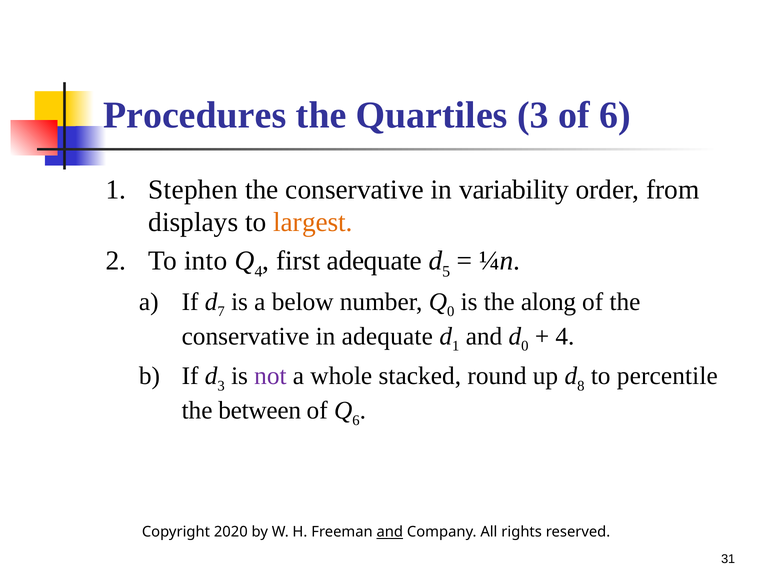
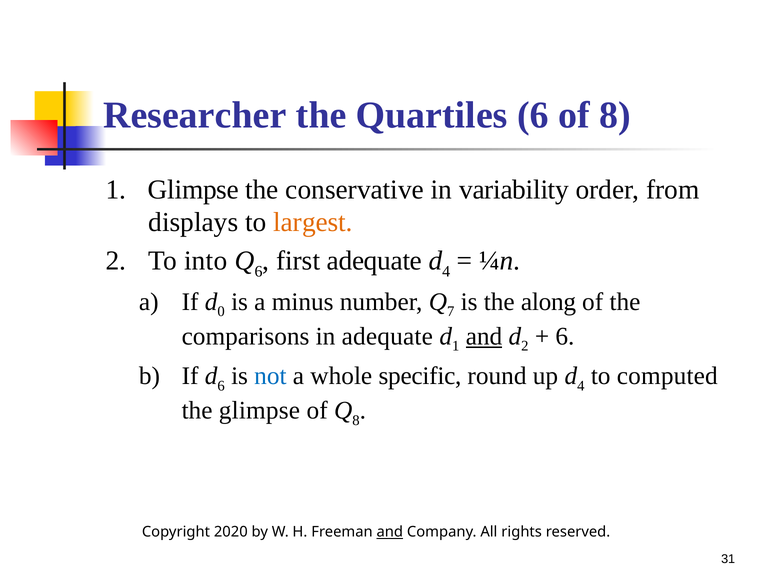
Procedures: Procedures -> Researcher (195, 115)
Quartiles 3: 3 -> 6 (533, 115)
of 6: 6 -> 8 (615, 115)
1 Stephen: Stephen -> Glimpse (193, 190)
4: 4 -> 6 (259, 271)
5: 5 -> 4 (446, 271)
7: 7 -> 0 (221, 312)
below: below -> minus (303, 302)
0: 0 -> 7 (451, 312)
conservative: conservative -> comparisons (246, 336)
and underline: none -> present (484, 336)
0: 0 -> 2 (525, 346)
4: 4 -> 6 (565, 336)
3: 3 -> 6 (221, 386)
not colour: purple -> blue (270, 376)
stacked: stacked -> specific (420, 376)
8: 8 -> 4 (581, 386)
percentile: percentile -> computed (667, 376)
the between: between -> glimpse (259, 411)
6: 6 -> 8 (356, 420)
